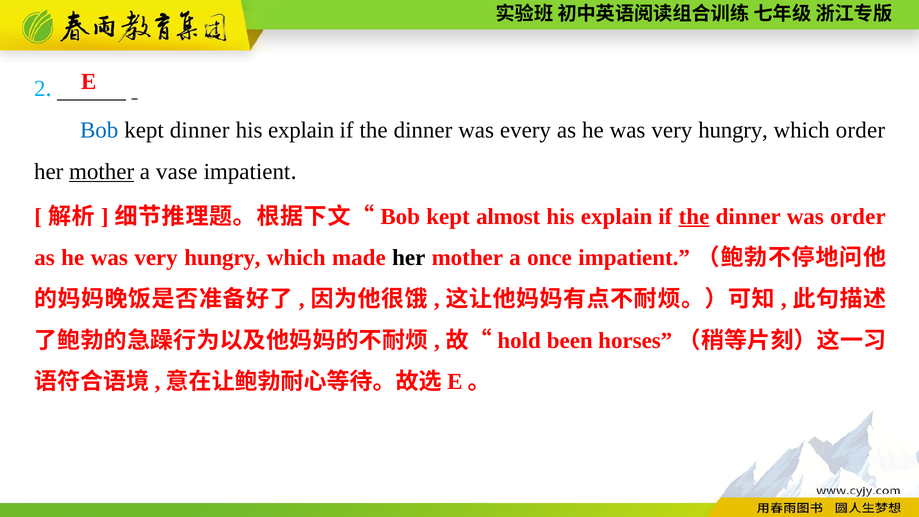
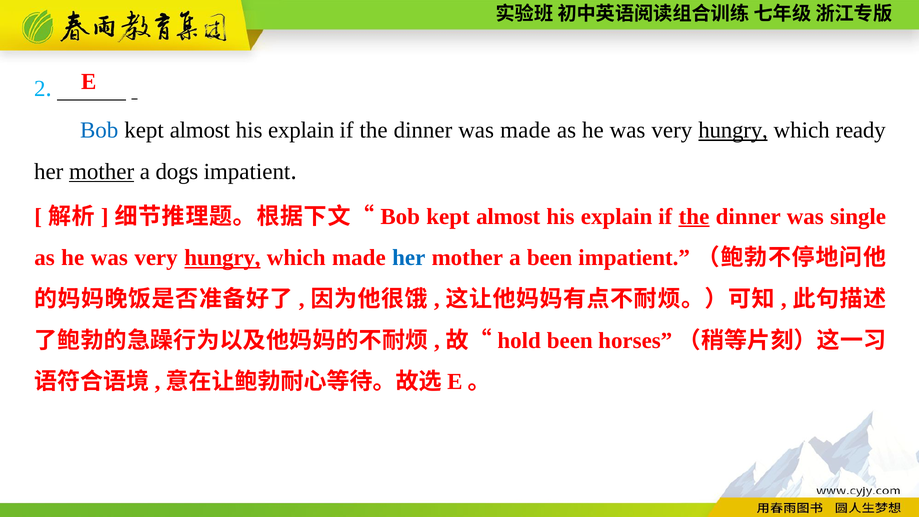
dinner: dinner -> almost (200, 130)
was every: every -> made (525, 130)
hungry underline: none -> present (733, 130)
which order: order -> ready (861, 130)
vase: vase -> dogs (177, 172)
was order: order -> single (858, 216)
hungry underline: none -> present (222, 258)
her colour: black -> blue (409, 258)
a once: once -> been (550, 258)
